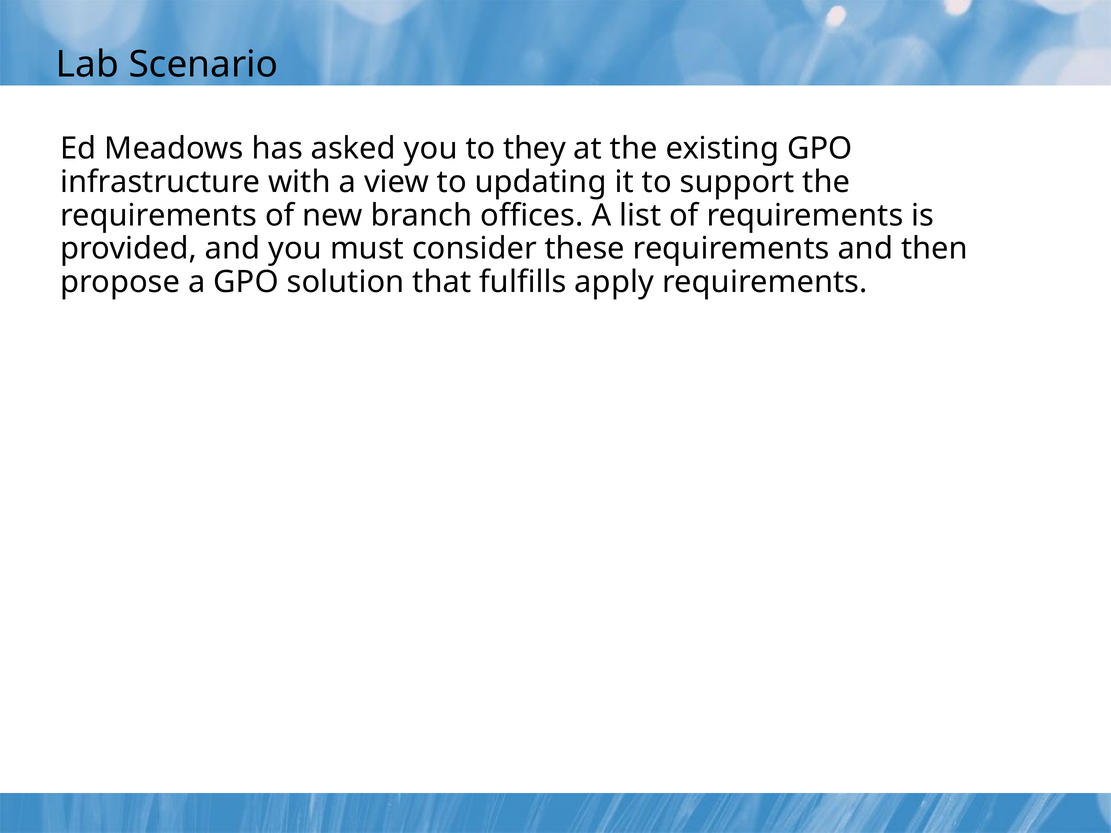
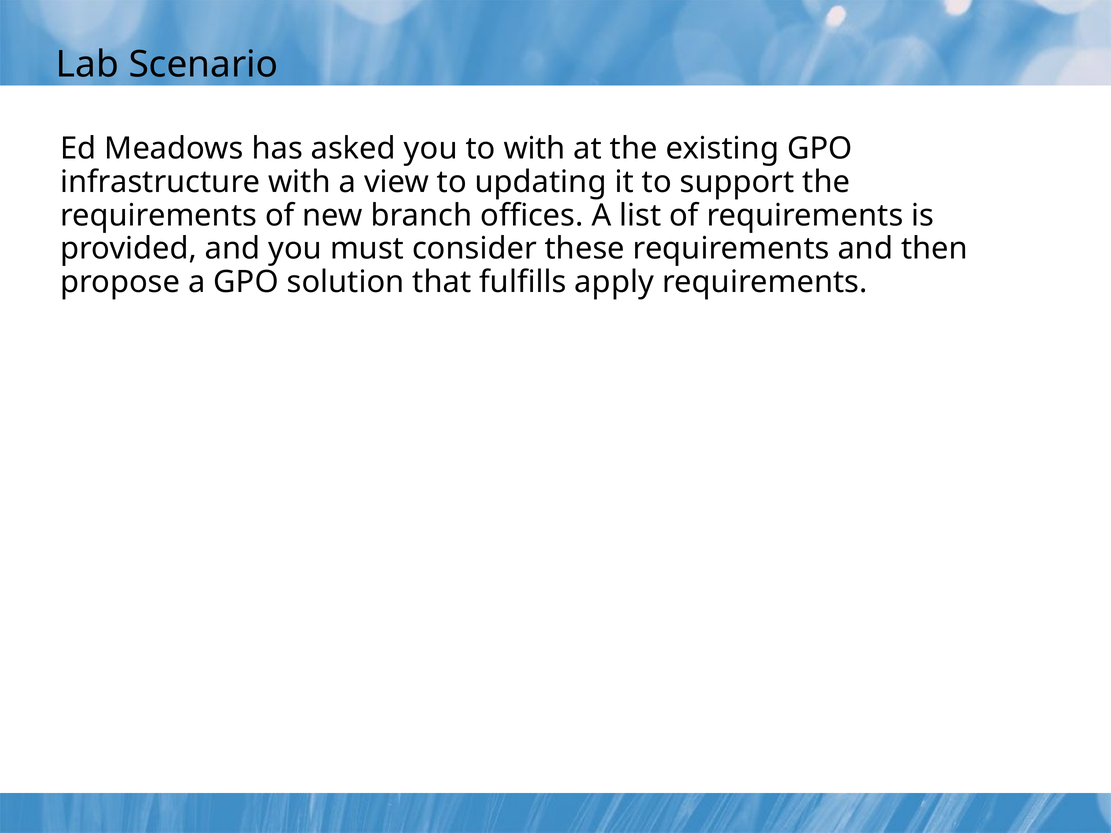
to they: they -> with (535, 149)
